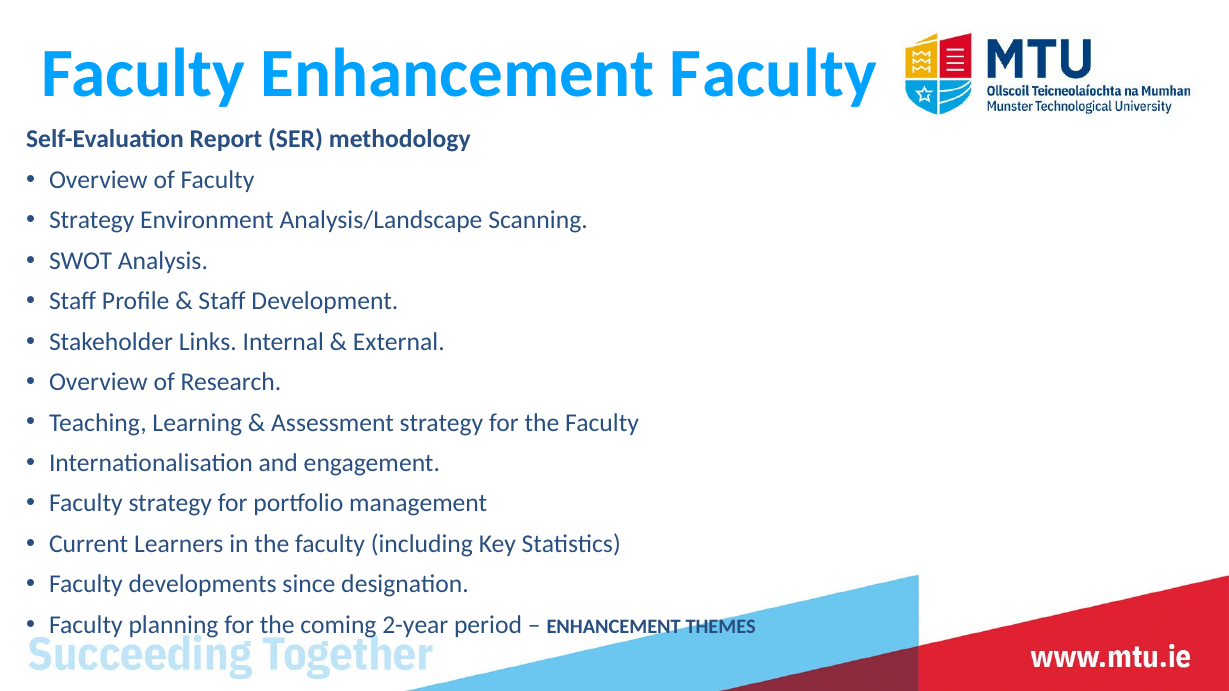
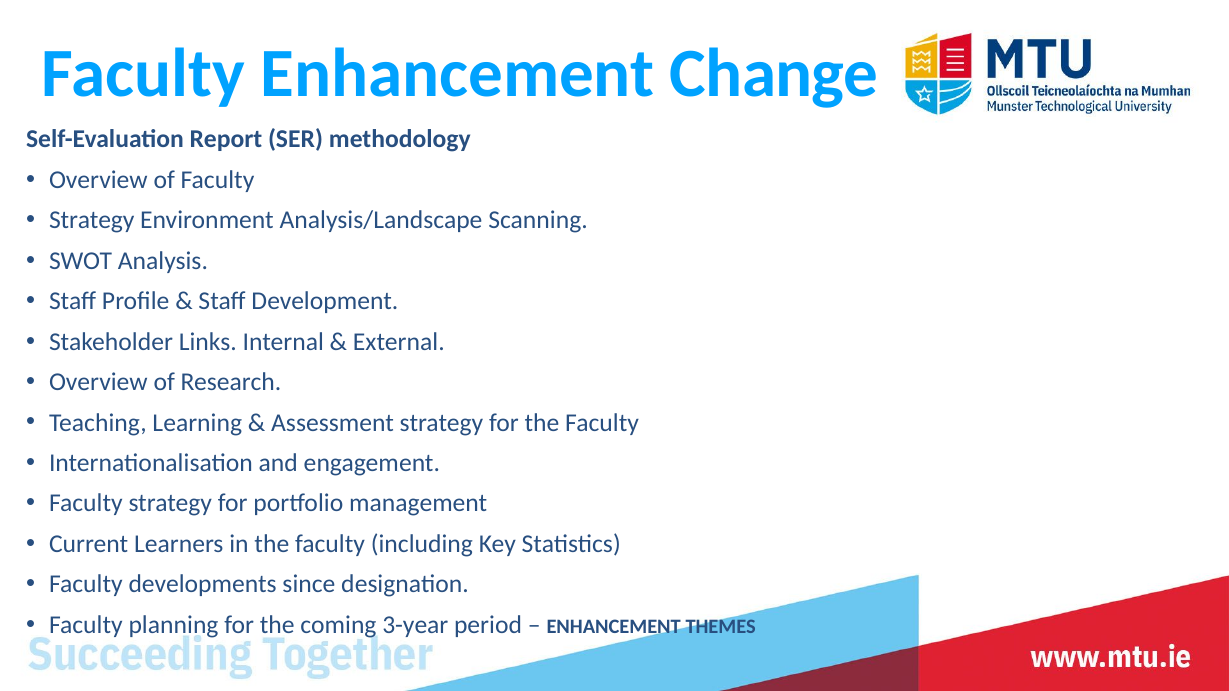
Enhancement Faculty: Faculty -> Change (774, 73)
2-year: 2-year -> 3-year (415, 625)
